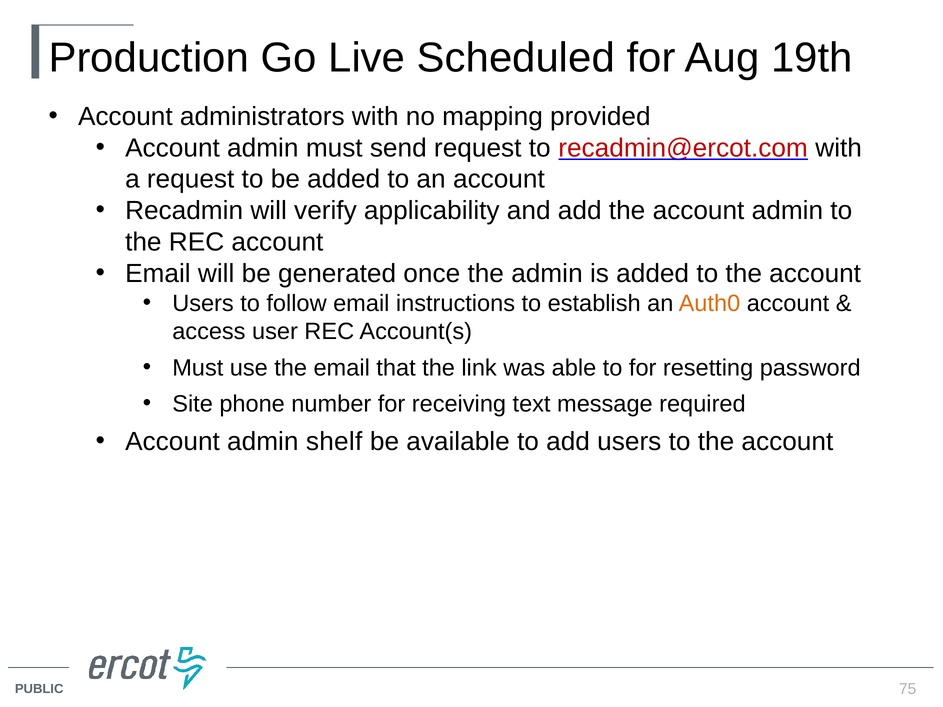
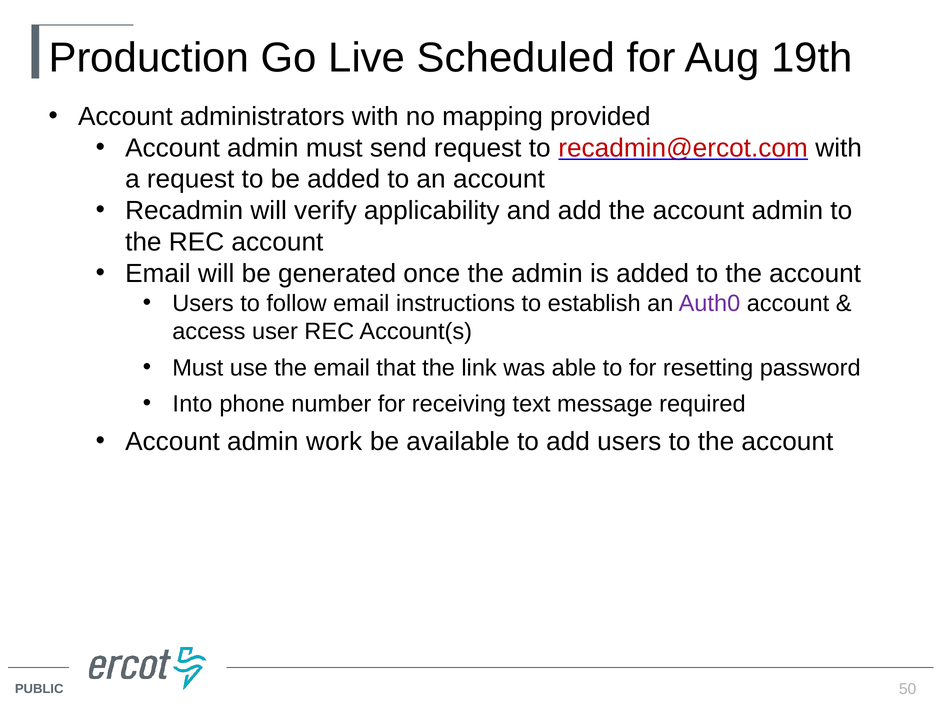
Auth0 colour: orange -> purple (709, 303)
Site: Site -> Into (192, 404)
shelf: shelf -> work (334, 442)
75: 75 -> 50 (908, 689)
